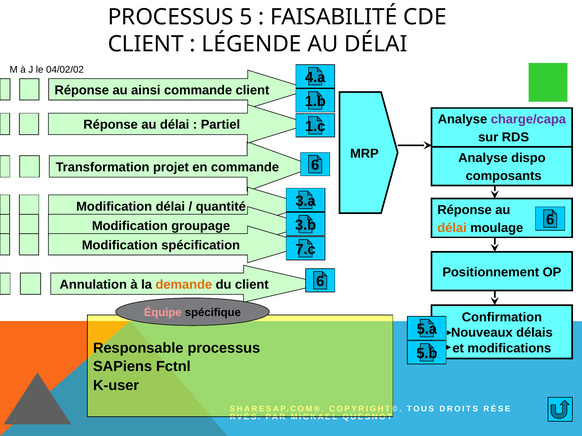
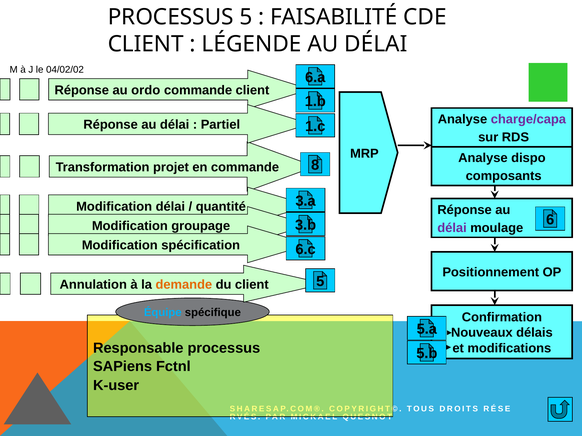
4.a: 4.a -> 6.a (315, 77)
ainsi: ainsi -> ordo (146, 90)
commande 6: 6 -> 8 (315, 165)
délai colour: orange -> purple (452, 228)
7.c: 7.c -> 6.c (306, 250)
client 6: 6 -> 5 (320, 282)
Équipe colour: pink -> light blue (163, 313)
